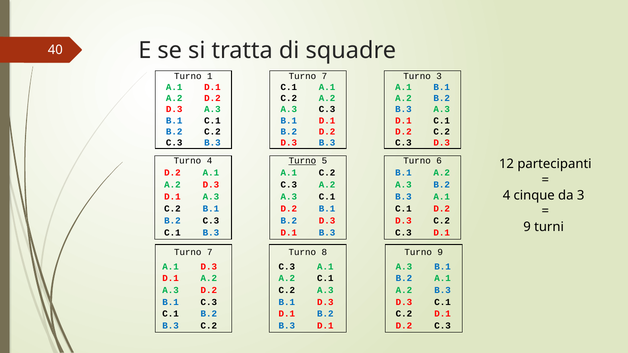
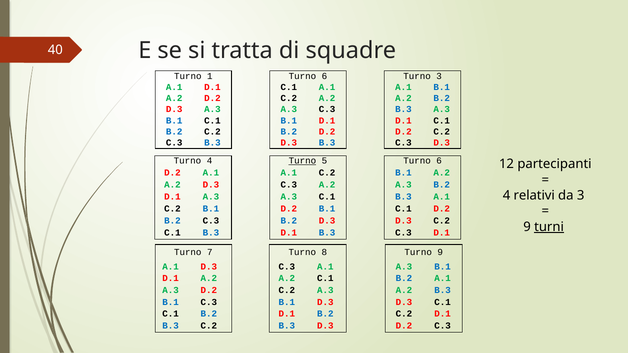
1 Turno 7: 7 -> 6 (324, 76)
cinque: cinque -> relativi (534, 196)
turni underline: none -> present (549, 227)
C.2 B.3 D.1: D.1 -> D.3 (325, 326)
